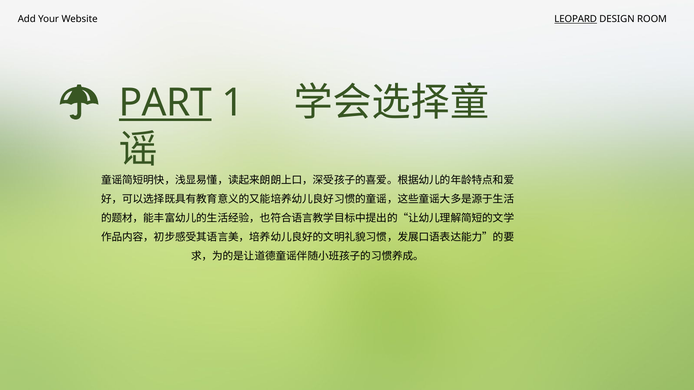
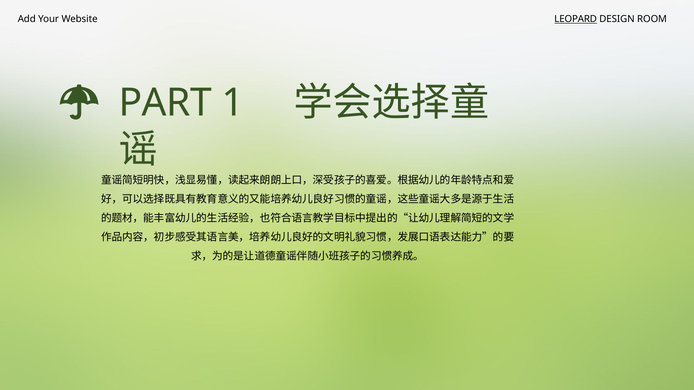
PART underline: present -> none (165, 103)
